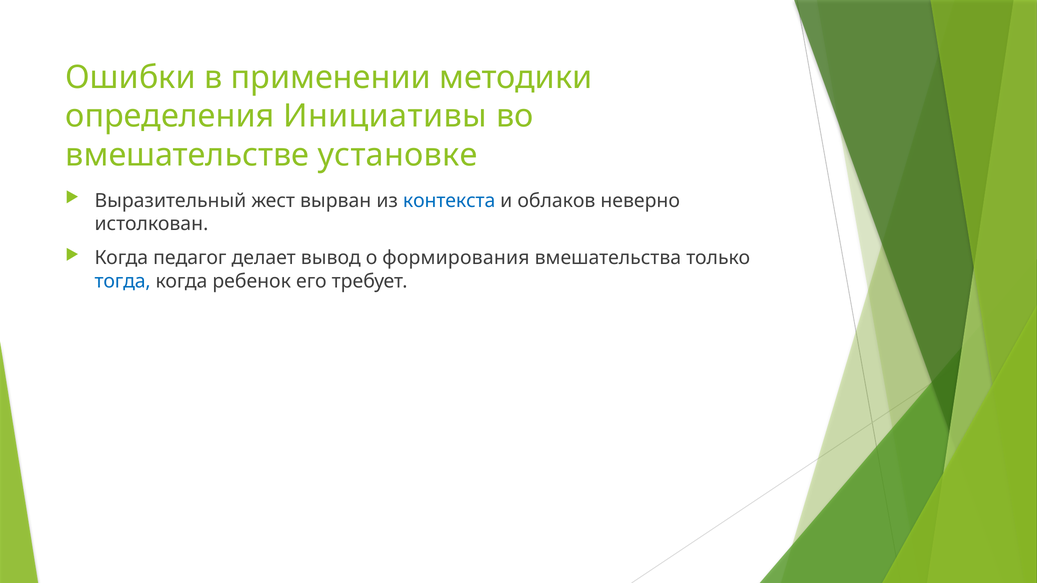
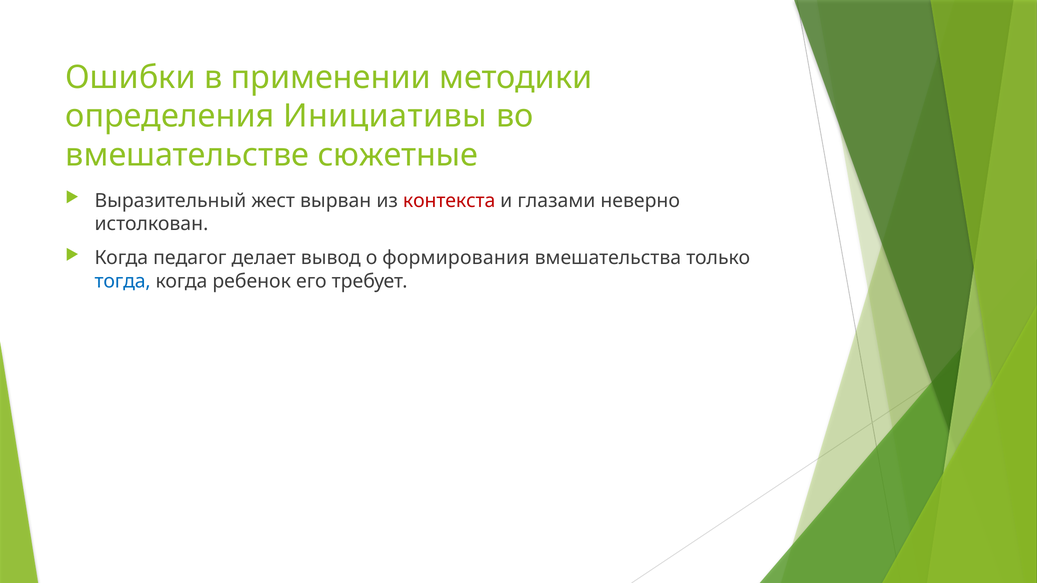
установке: установке -> сюжетные (398, 155)
контекста colour: blue -> red (449, 201)
облаков: облаков -> глазами (556, 201)
